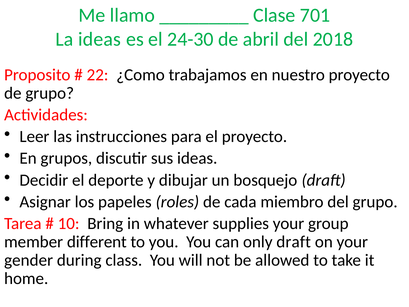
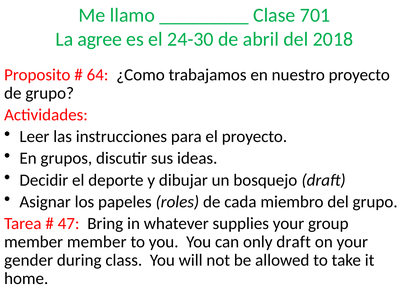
La ideas: ideas -> agree (100, 39)
22: 22 -> 64 (98, 75)
10: 10 -> 47 (69, 223)
member different: different -> member (97, 242)
